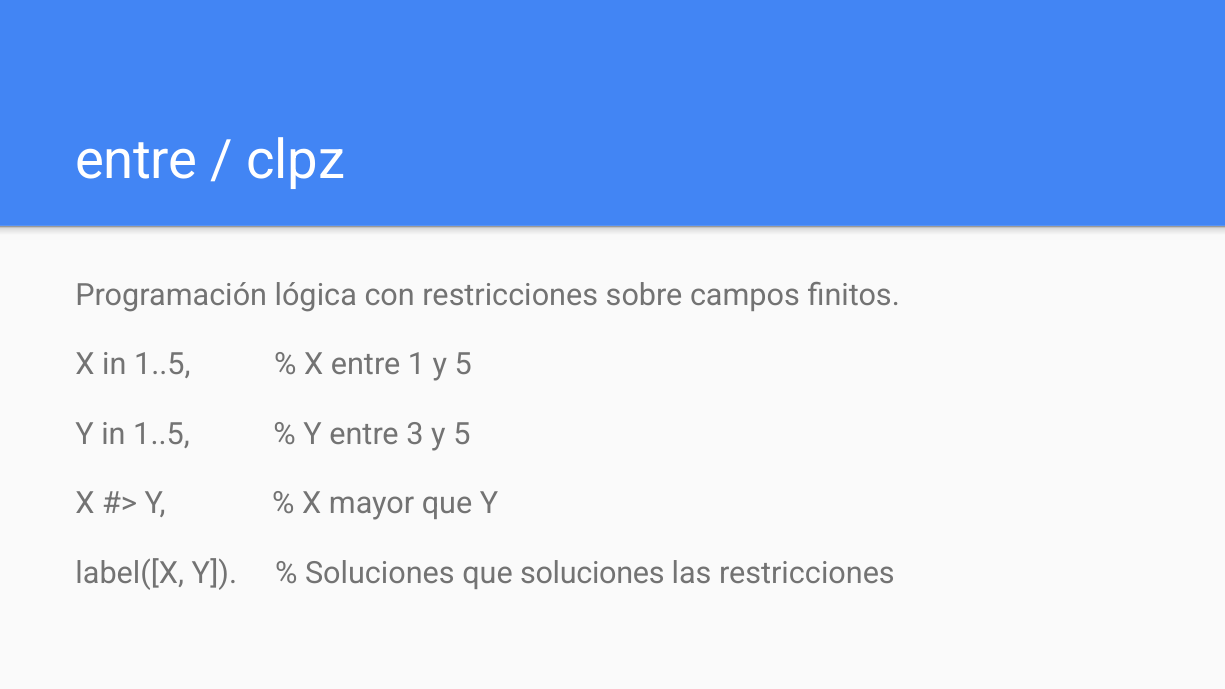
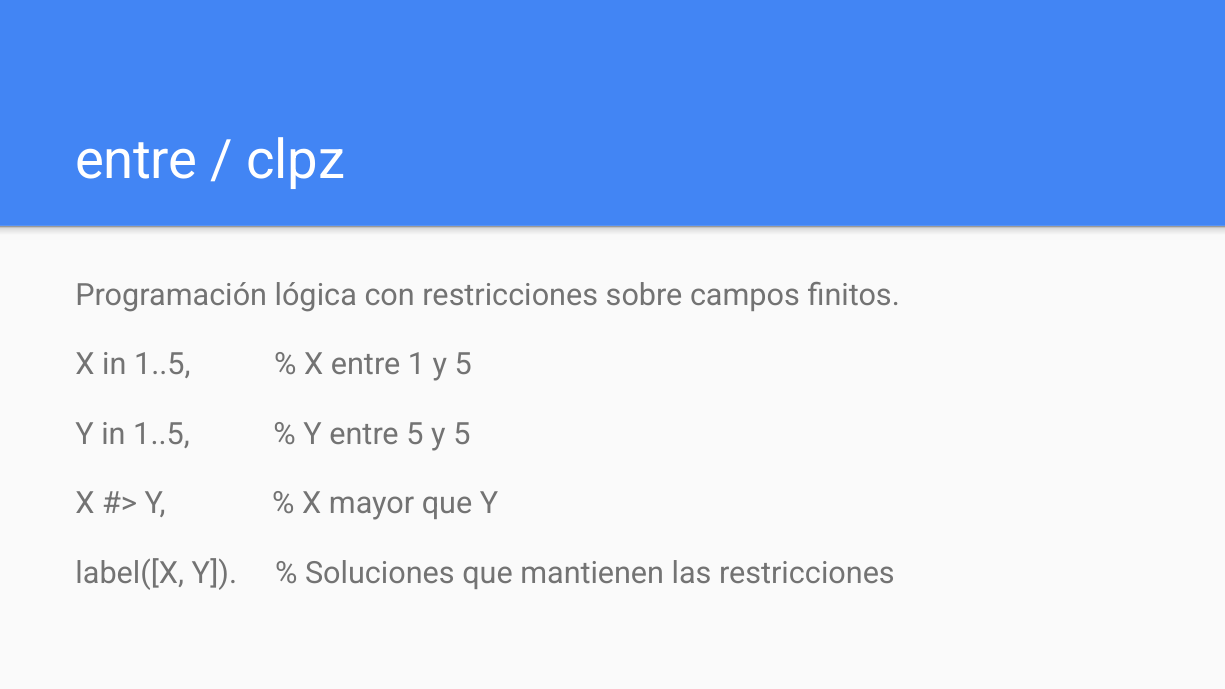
entre 3: 3 -> 5 (415, 434)
que soluciones: soluciones -> mantienen (592, 573)
